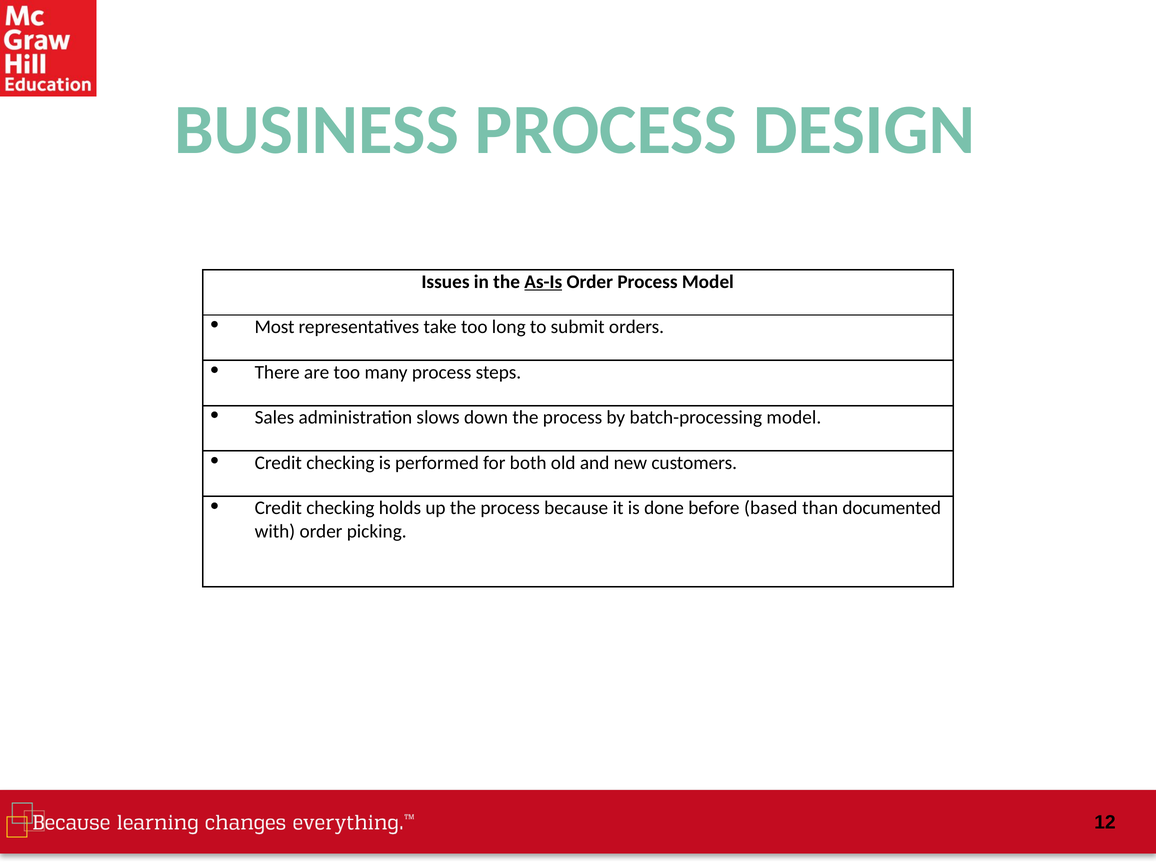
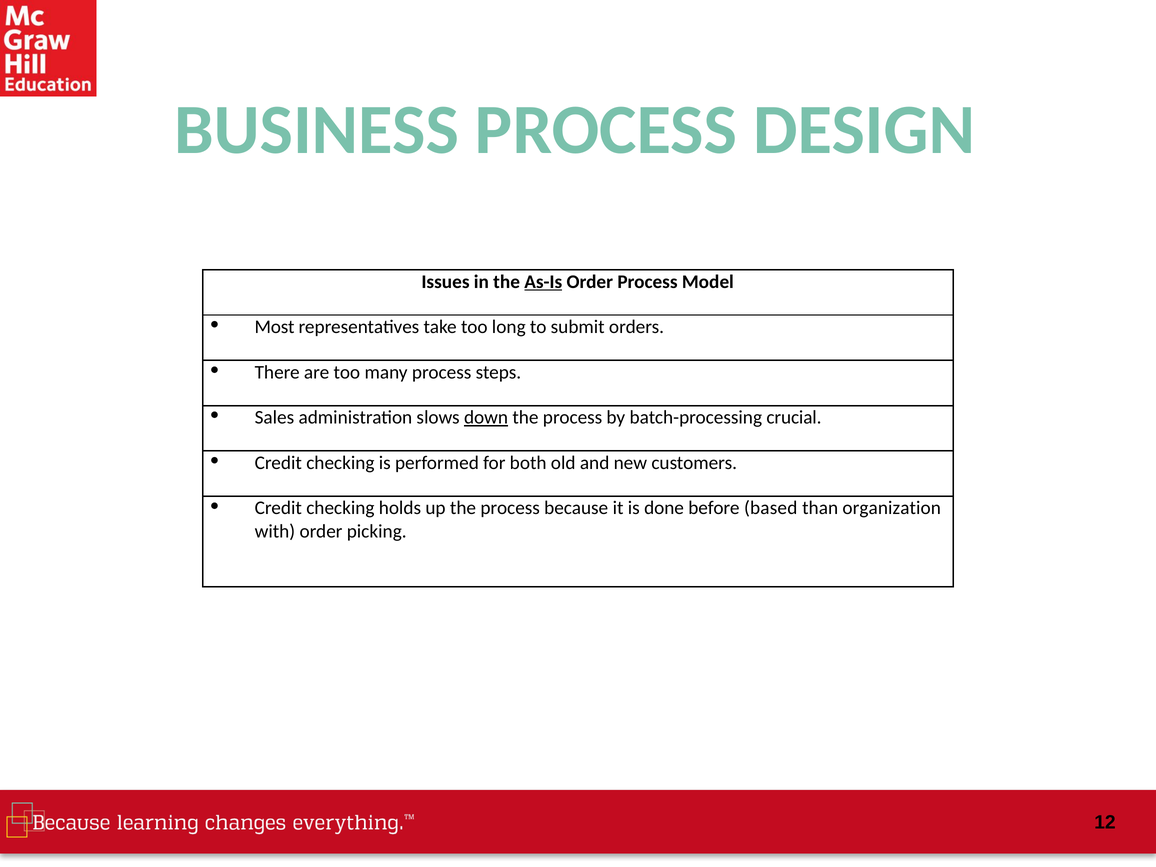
down underline: none -> present (486, 418)
batch-processing model: model -> crucial (794, 418)
documented: documented -> organization (892, 508)
